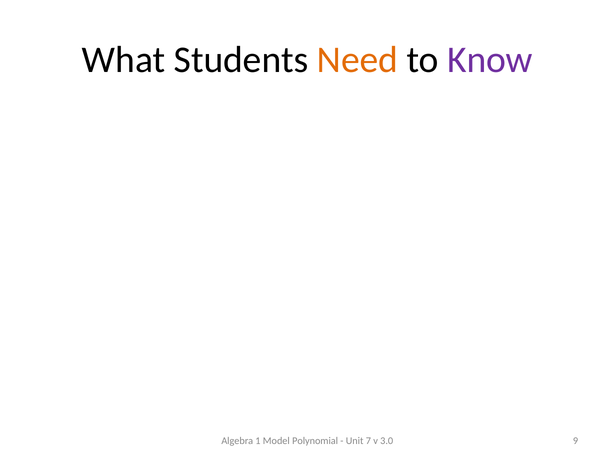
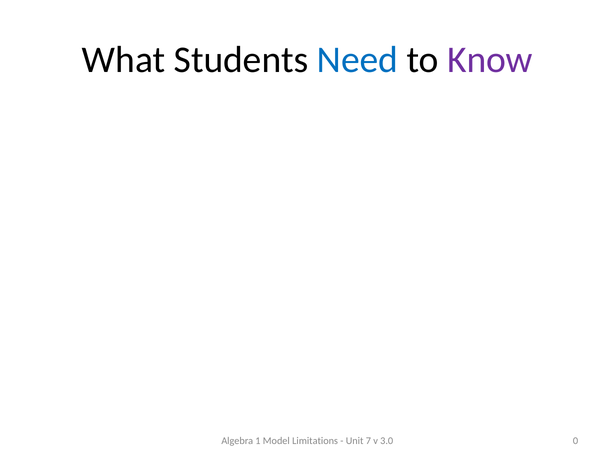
Need colour: orange -> blue (357, 60)
Polynomial: Polynomial -> Limitations (315, 440)
9: 9 -> 0 (576, 440)
